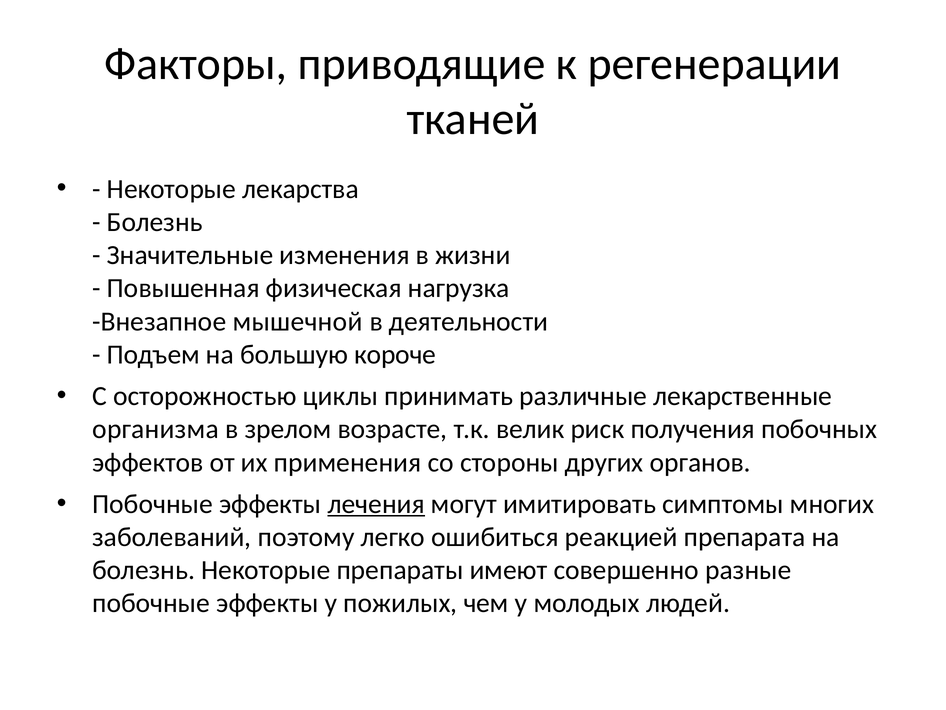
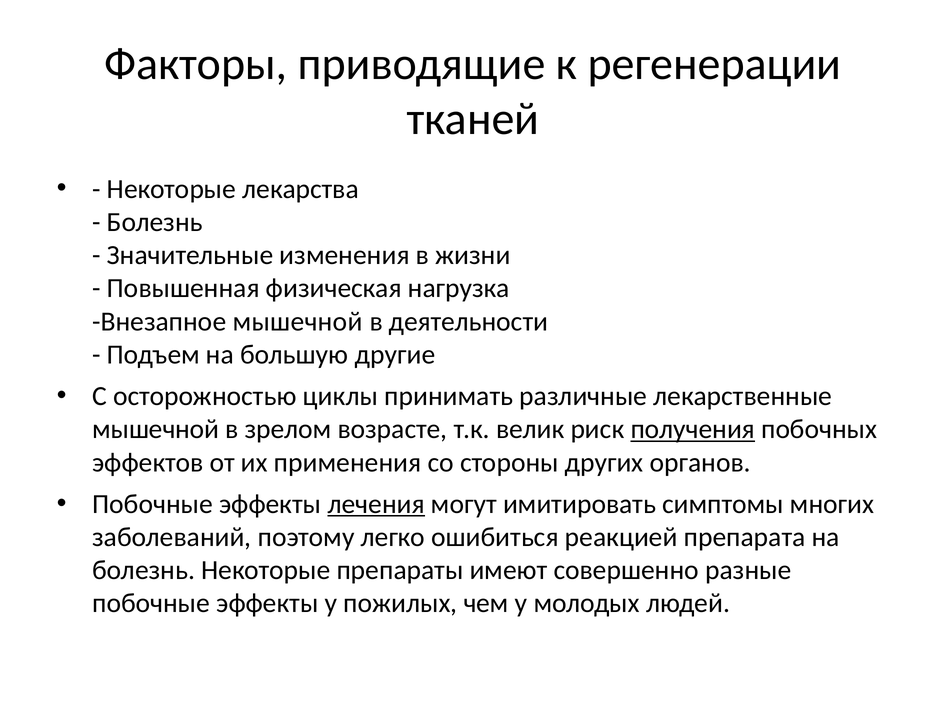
короче: короче -> другие (395, 354)
организма: организма -> мышечной (156, 429)
получения underline: none -> present (693, 429)
